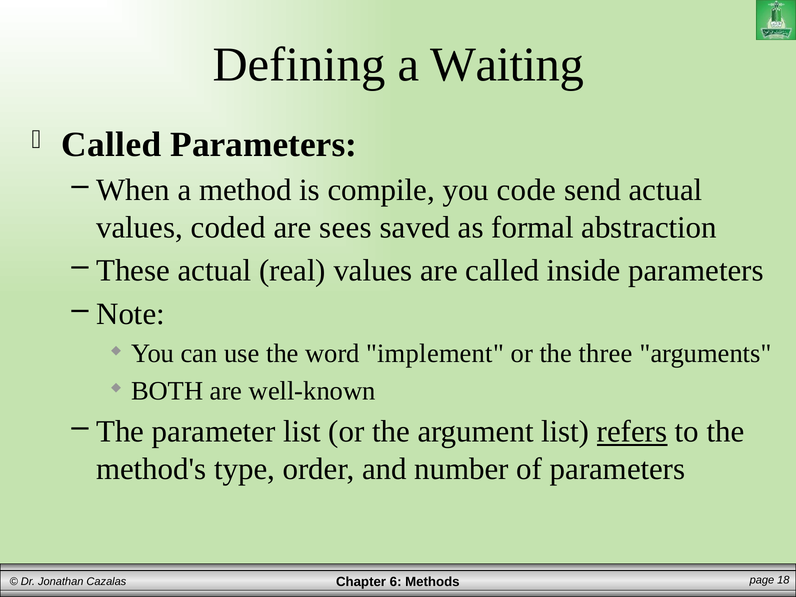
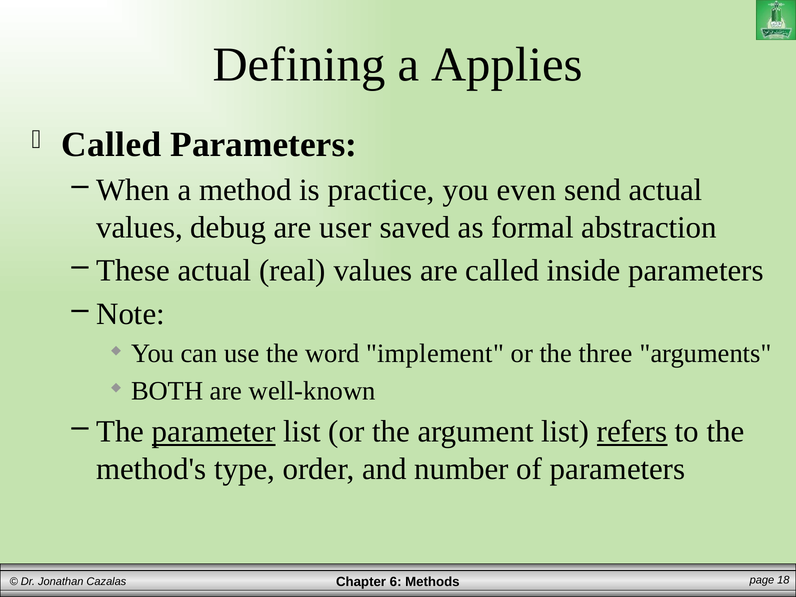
Waiting: Waiting -> Applies (507, 65)
compile: compile -> practice (381, 190)
code: code -> even (527, 190)
coded: coded -> debug (228, 227)
sees: sees -> user (346, 227)
parameter underline: none -> present (214, 432)
